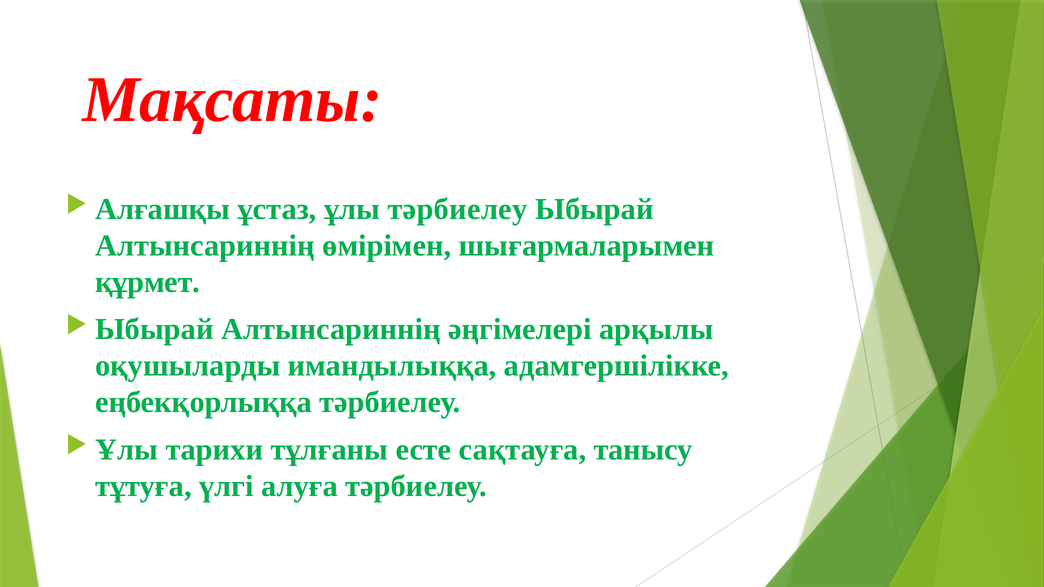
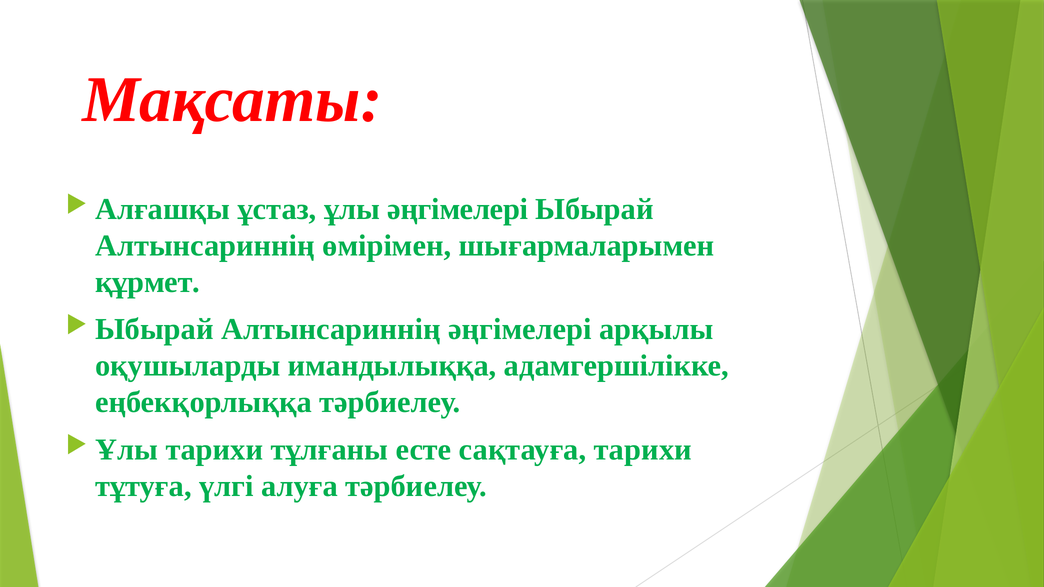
ұлы тәрбиелеу: тәрбиелеу -> әңгімелері (458, 209)
сақтауға танысу: танысу -> тарихи (643, 450)
